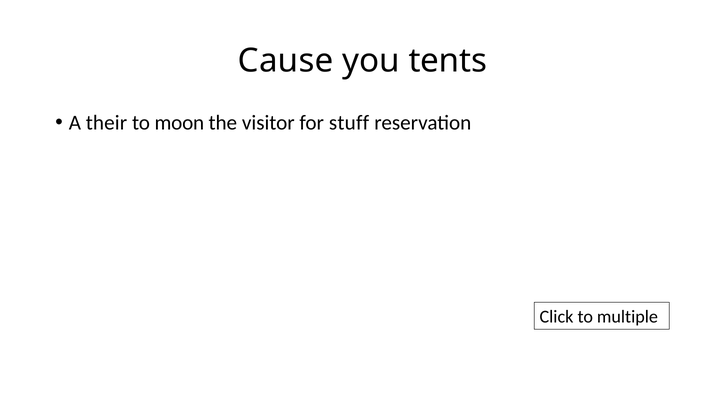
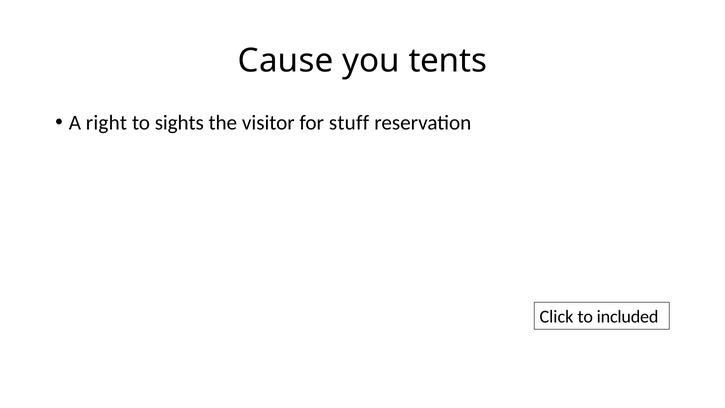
their: their -> right (106, 123)
moon: moon -> sights (179, 123)
multiple: multiple -> included (628, 317)
